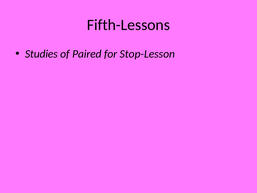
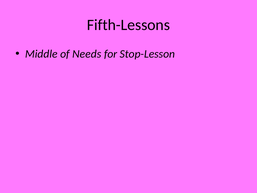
Studies: Studies -> Middle (41, 54)
Paired: Paired -> Needs (87, 54)
